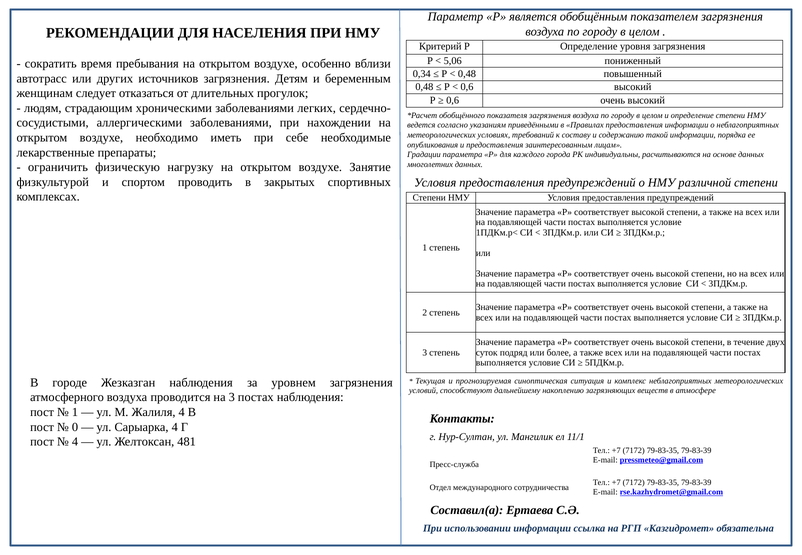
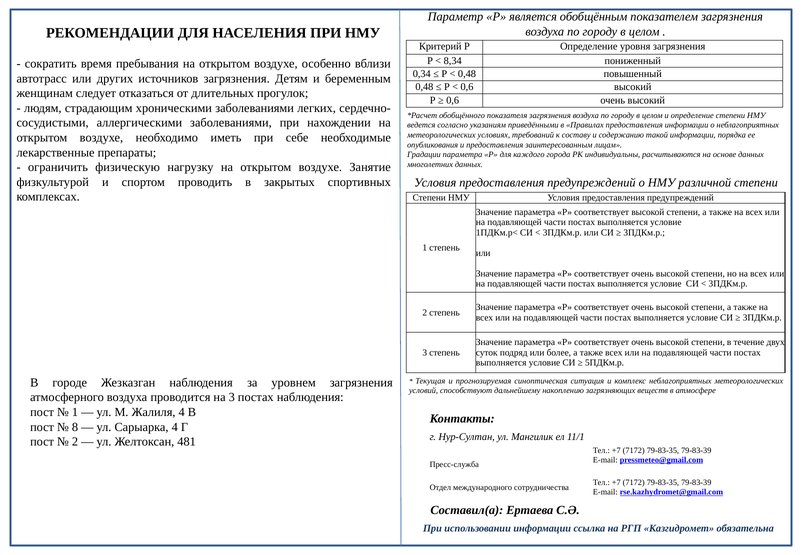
5,06: 5,06 -> 8,34 (453, 61)
0: 0 -> 8 (75, 427)
4: 4 -> 2 (75, 442)
